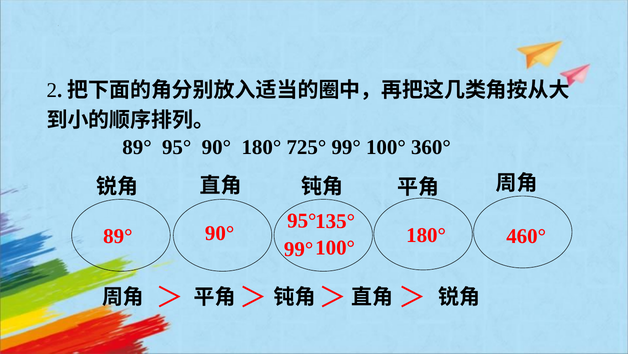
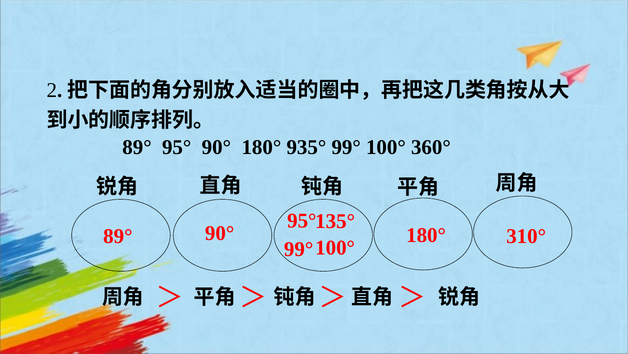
725°: 725° -> 935° (306, 147)
460°: 460° -> 310° (526, 236)
